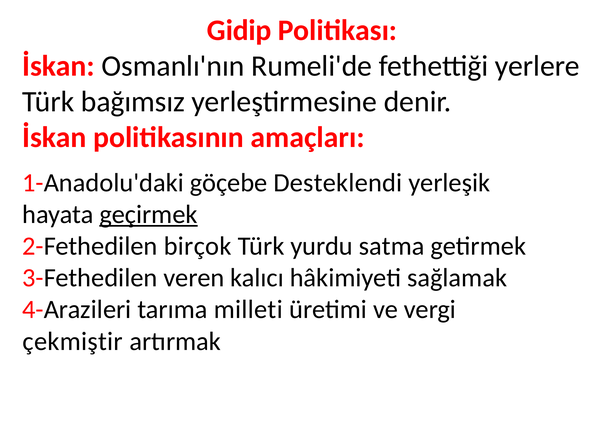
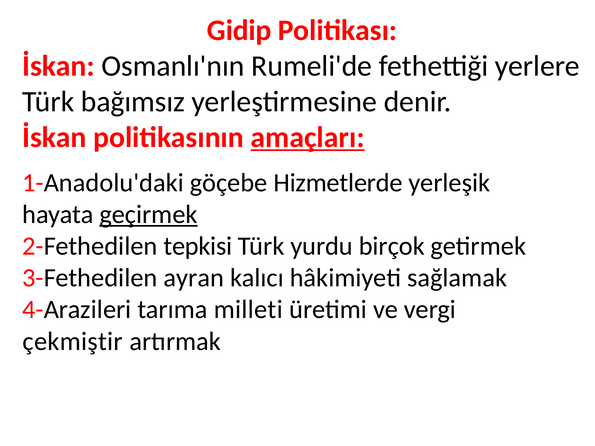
amaçları underline: none -> present (308, 137)
Desteklendi: Desteklendi -> Hizmetlerde (338, 183)
birçok: birçok -> tepkisi (198, 246)
satma: satma -> birçok (392, 246)
veren: veren -> ayran (194, 278)
